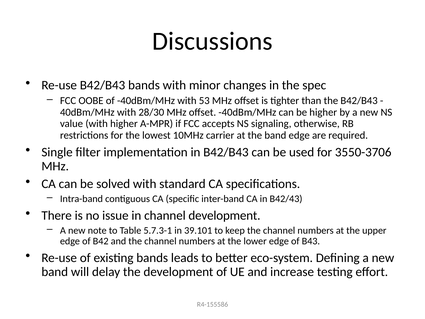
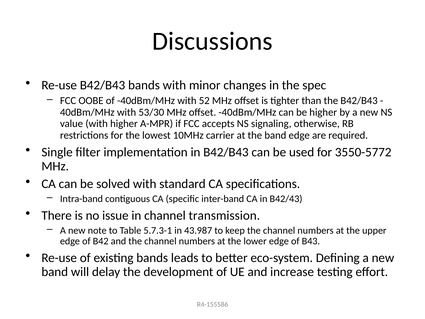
53: 53 -> 52 (204, 101)
28/30: 28/30 -> 53/30 (151, 112)
3550-3706: 3550-3706 -> 3550-5772 (363, 152)
channel development: development -> transmission (224, 215)
39.101: 39.101 -> 43.987 (198, 230)
